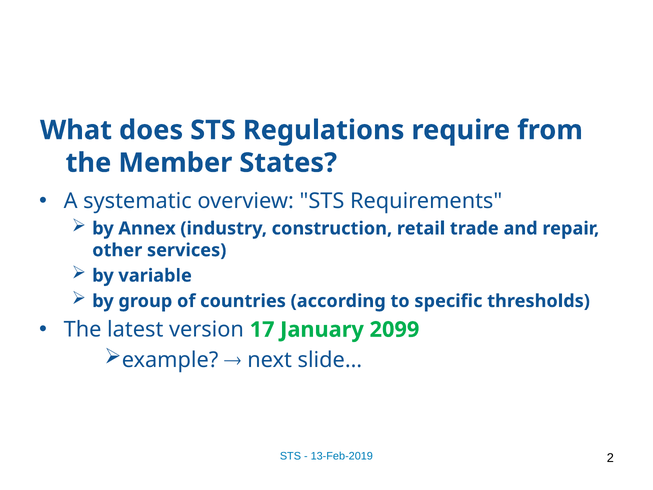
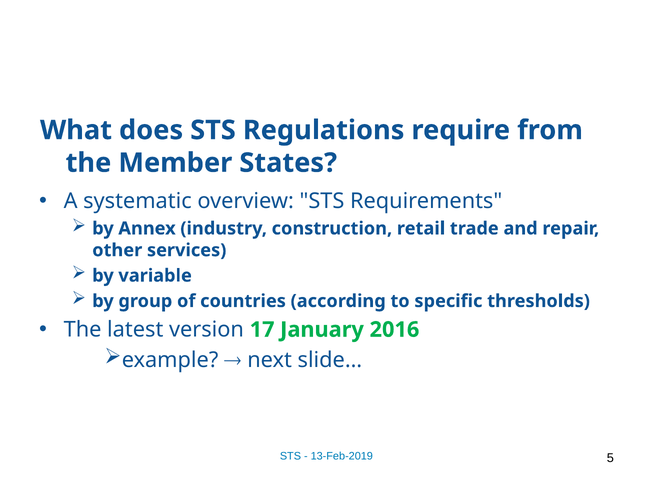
2099: 2099 -> 2016 (394, 329)
2: 2 -> 5 (610, 458)
